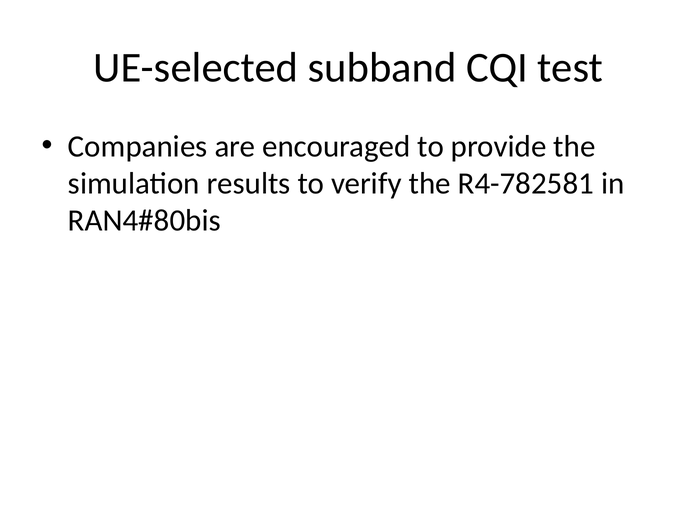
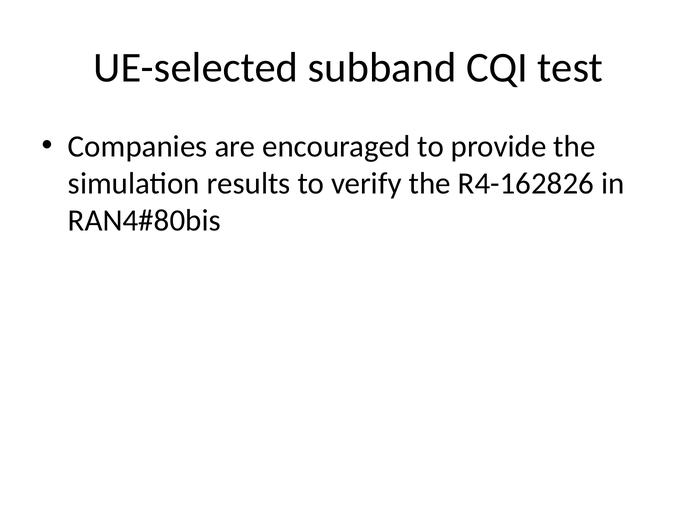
R4-782581: R4-782581 -> R4-162826 (526, 183)
